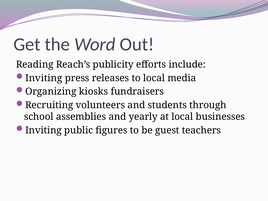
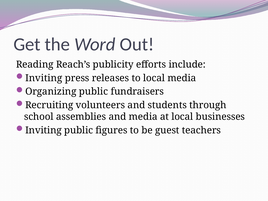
Organizing kiosks: kiosks -> public (94, 92)
and yearly: yearly -> media (143, 117)
